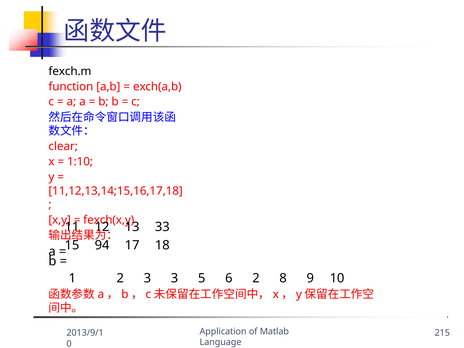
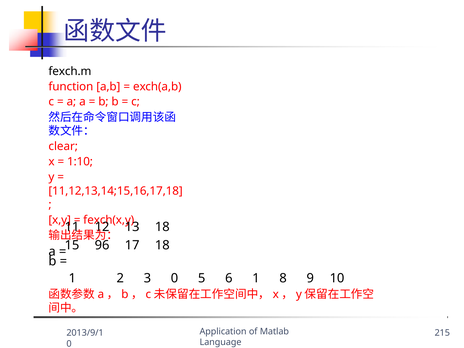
13 33: 33 -> 18 (162, 227)
94: 94 -> 96 (102, 245)
3 3: 3 -> 0 (175, 278)
6 2: 2 -> 1 (256, 278)
